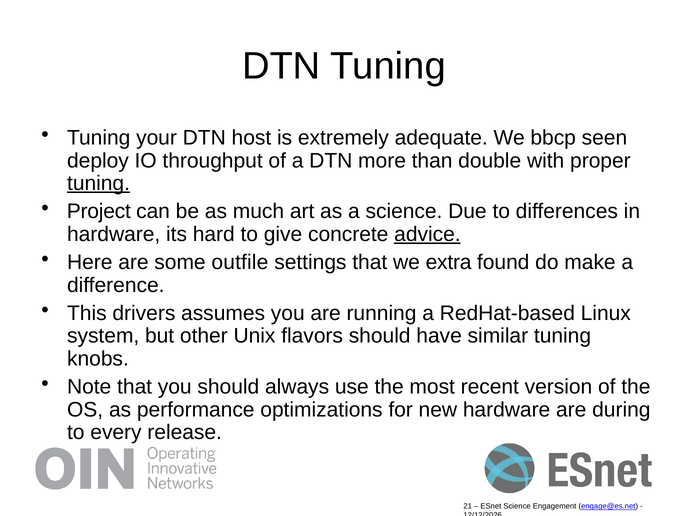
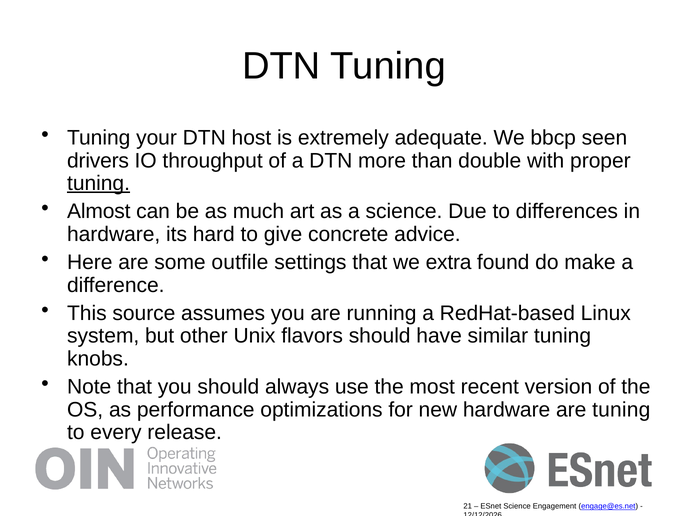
deploy: deploy -> drivers (98, 161)
Project: Project -> Almost (99, 212)
advice underline: present -> none (427, 234)
drivers: drivers -> source (144, 313)
are during: during -> tuning (621, 410)
